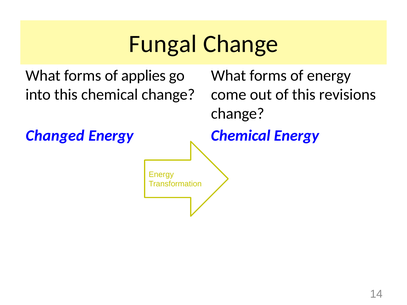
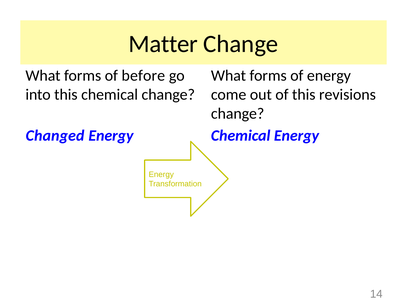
Fungal: Fungal -> Matter (163, 44)
applies: applies -> before (143, 76)
